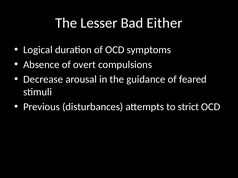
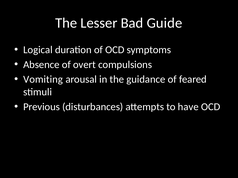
Either: Either -> Guide (164, 23)
Decrease: Decrease -> Vomiting (43, 80)
strict: strict -> have (188, 107)
